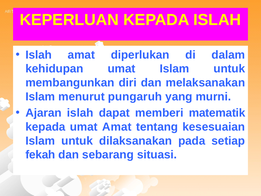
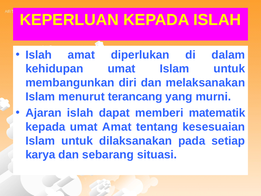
pungaruh: pungaruh -> terancang (135, 97)
fekah: fekah -> karya (40, 155)
